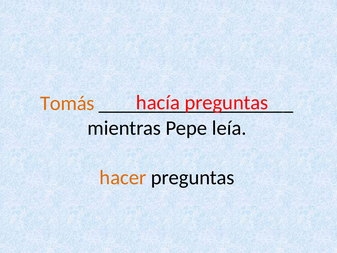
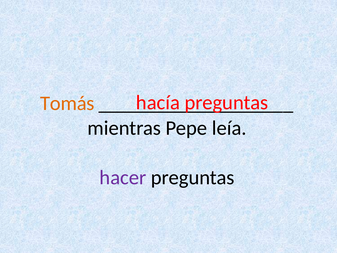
hacer colour: orange -> purple (123, 177)
